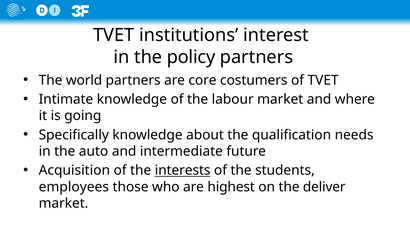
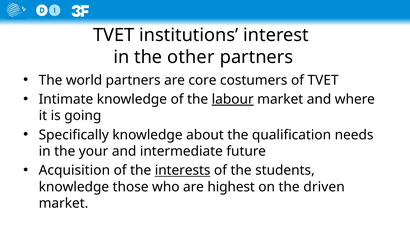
policy: policy -> other (191, 57)
labour underline: none -> present (233, 99)
auto: auto -> your (94, 151)
employees: employees -> knowledge (74, 187)
deliver: deliver -> driven (324, 187)
